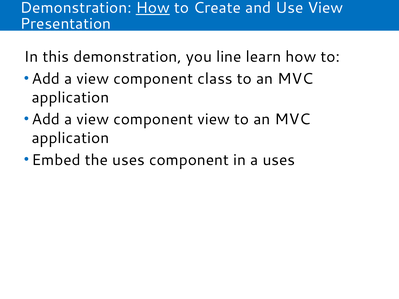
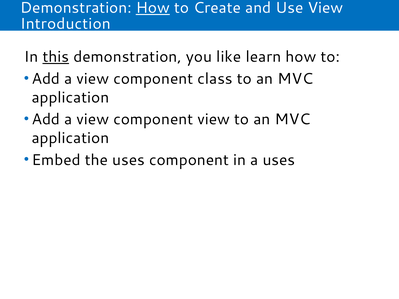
Presentation: Presentation -> Introduction (65, 24)
this underline: none -> present (56, 57)
line: line -> like (229, 57)
